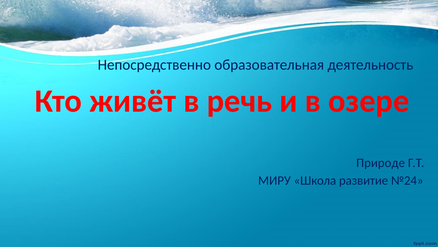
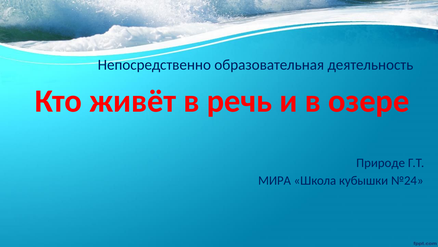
МИРУ: МИРУ -> МИРА (275, 180)
развитие: развитие -> кубышки (364, 180)
